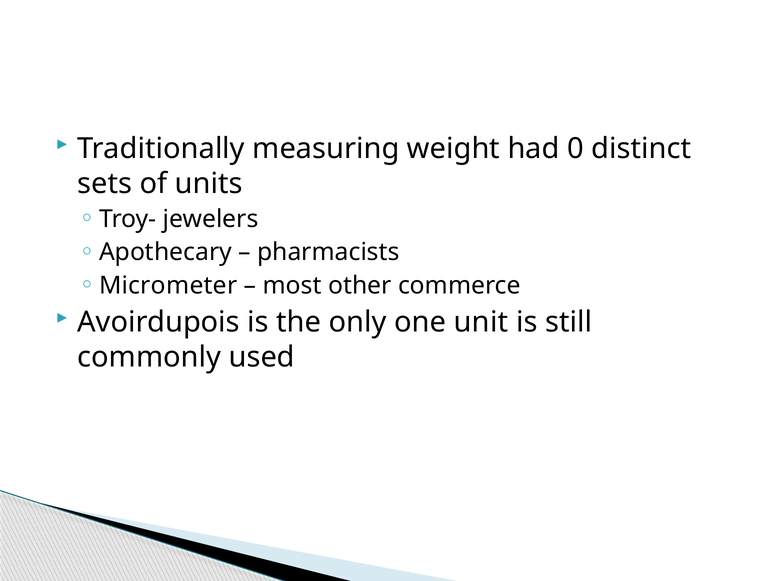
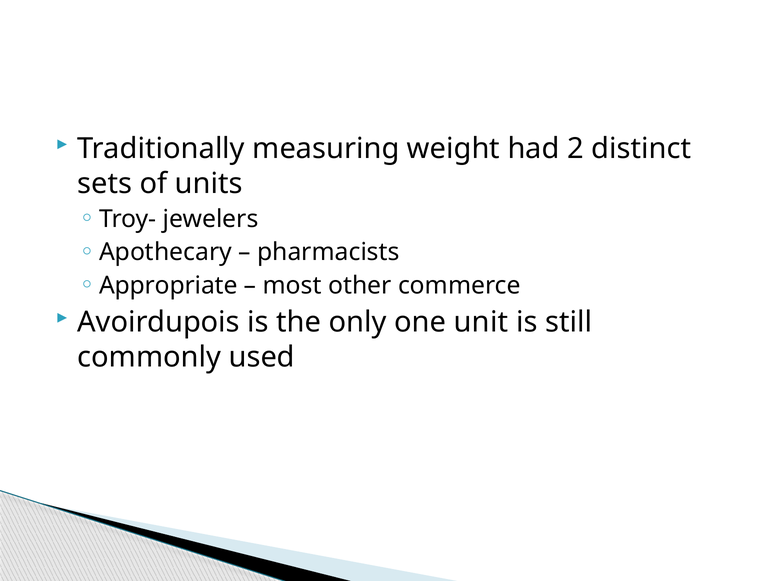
0: 0 -> 2 (576, 149)
Micrometer: Micrometer -> Appropriate (168, 286)
